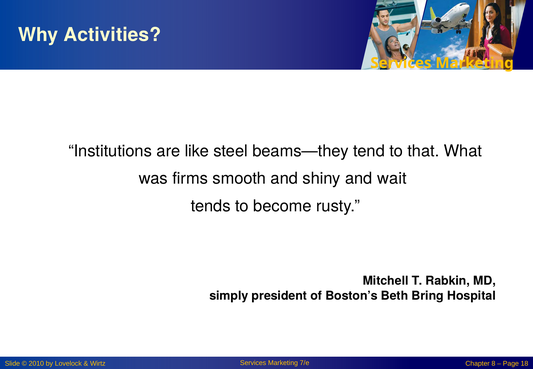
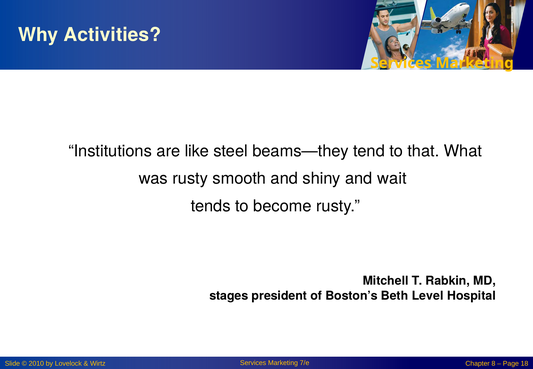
was firms: firms -> rusty (190, 179)
simply: simply -> stages (229, 296)
Bring: Bring -> Level (428, 296)
